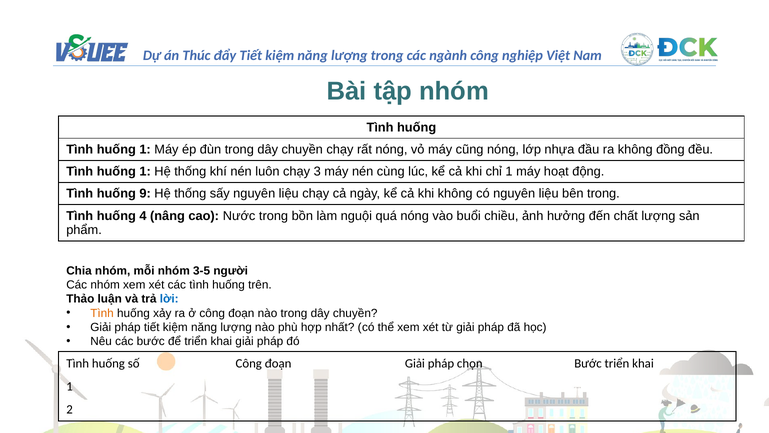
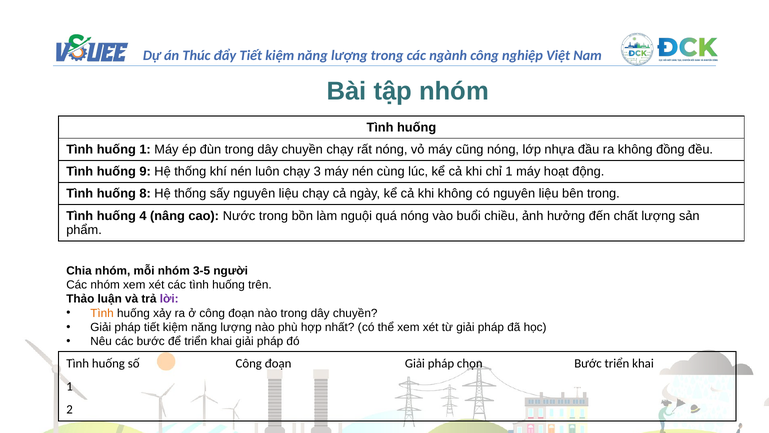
1: 1 -> 9 (145, 171)
9: 9 -> 8 (145, 194)
lời colour: blue -> purple (169, 299)
